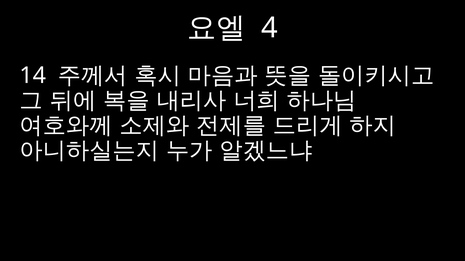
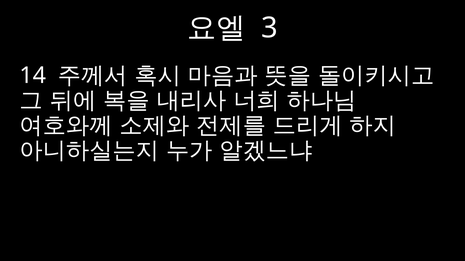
4: 4 -> 3 (269, 28)
